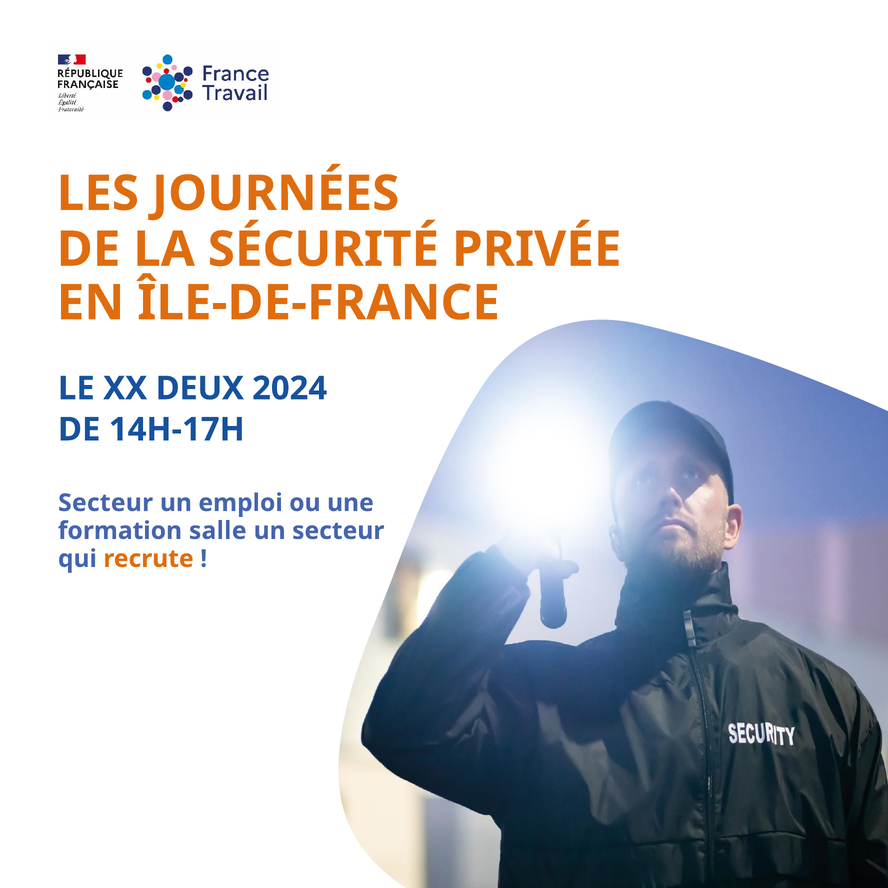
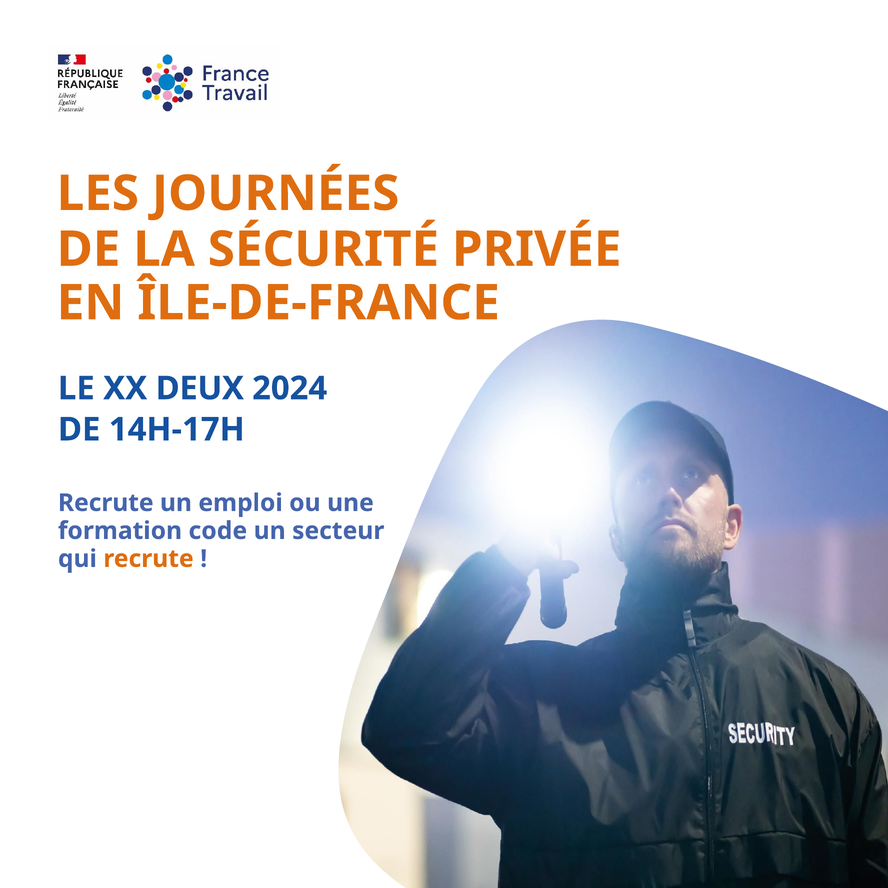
Secteur: Secteur -> Recrute (106, 503)
salle: salle -> code (218, 531)
